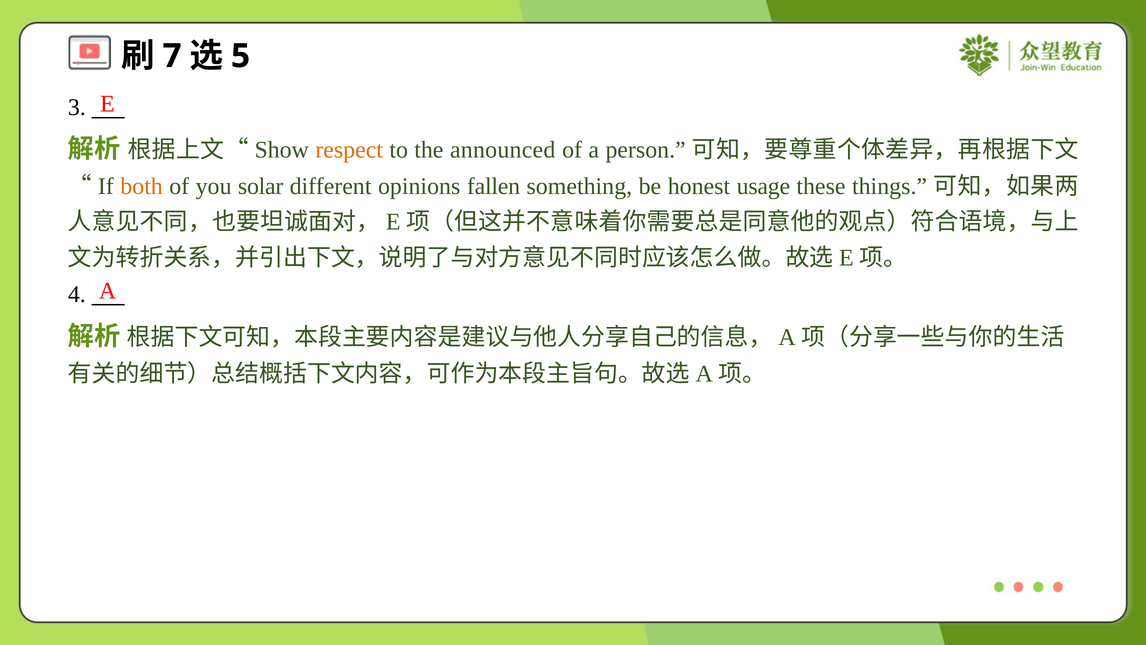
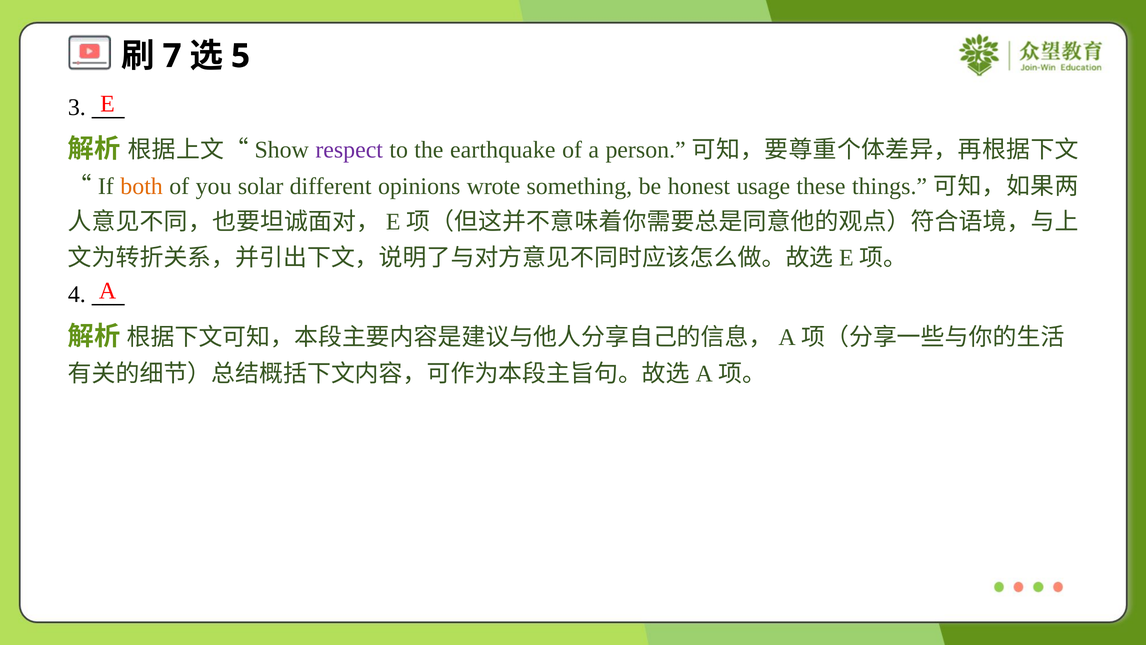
respect colour: orange -> purple (349, 150)
announced: announced -> earthquake (503, 150)
fallen: fallen -> wrote (494, 186)
